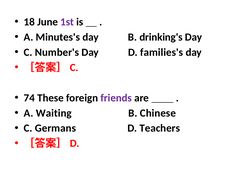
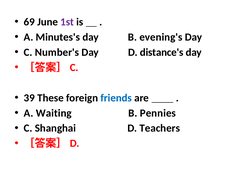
18: 18 -> 69 (29, 22)
drinking's: drinking's -> evening's (161, 37)
families's: families's -> distance's (162, 52)
74: 74 -> 39 (29, 98)
friends colour: purple -> blue (116, 98)
Chinese: Chinese -> Pennies (158, 113)
Germans: Germans -> Shanghai (55, 128)
